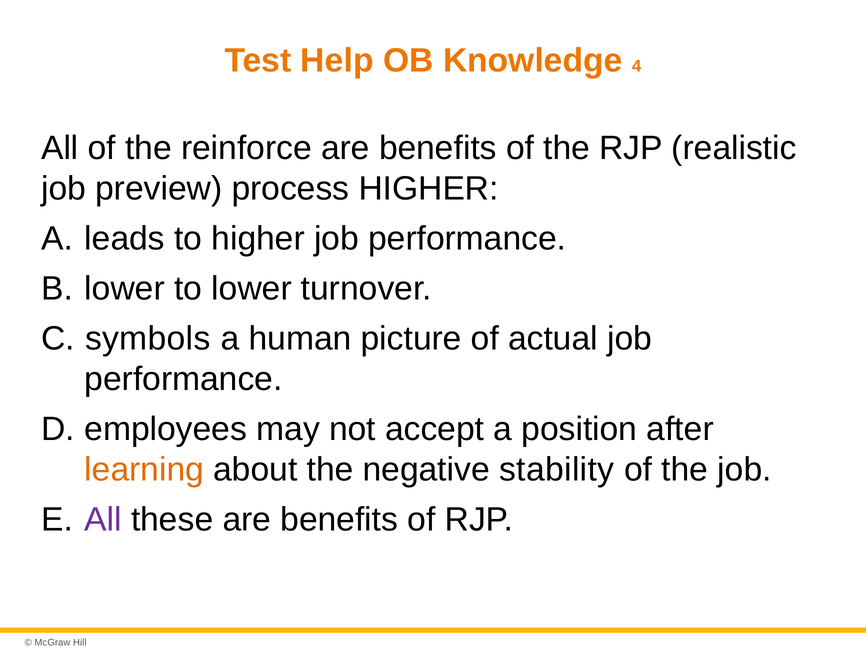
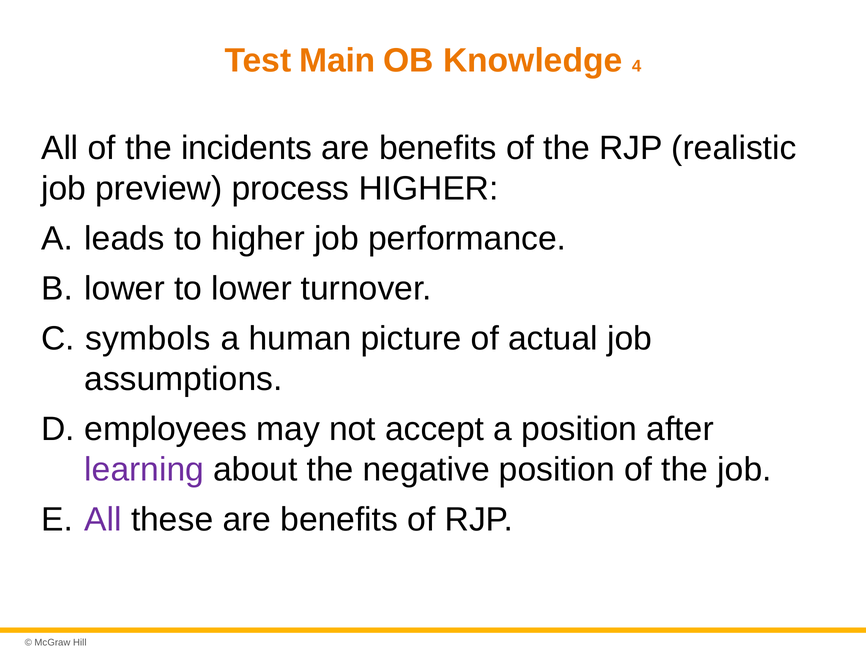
Help: Help -> Main (337, 61)
reinforce: reinforce -> incidents (247, 148)
performance: performance -> assumptions (183, 379)
learning colour: orange -> purple (144, 469)
negative stability: stability -> position (557, 469)
